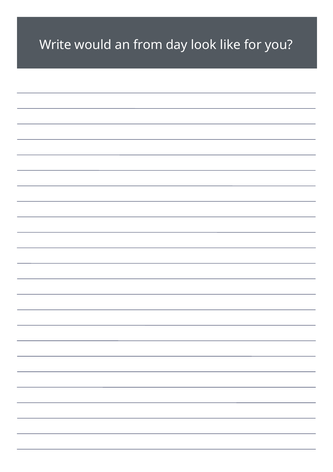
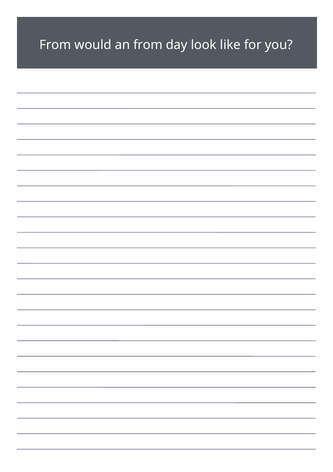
Write: Write -> From (55, 45)
